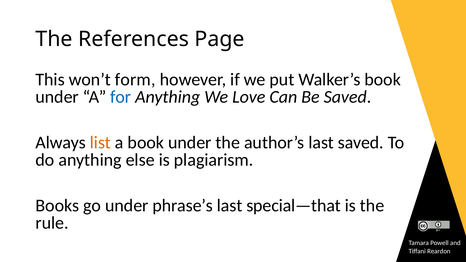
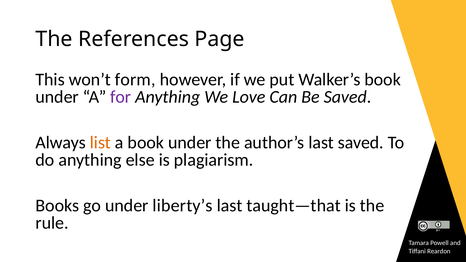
for colour: blue -> purple (121, 97)
phrase’s: phrase’s -> liberty’s (183, 206)
special—that: special—that -> taught—that (294, 206)
